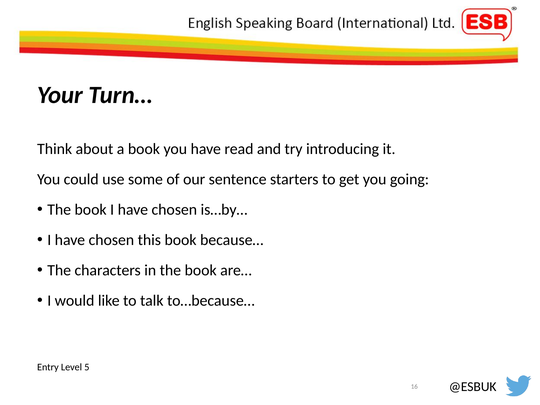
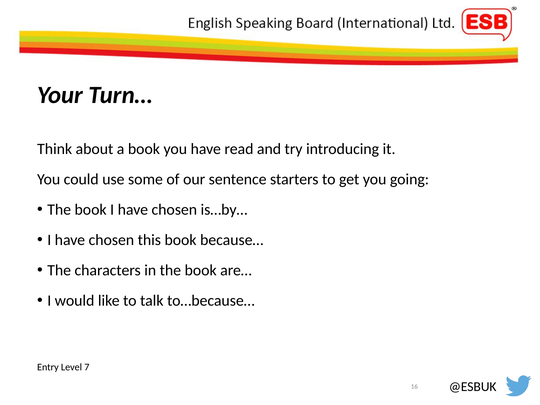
5: 5 -> 7 (87, 367)
